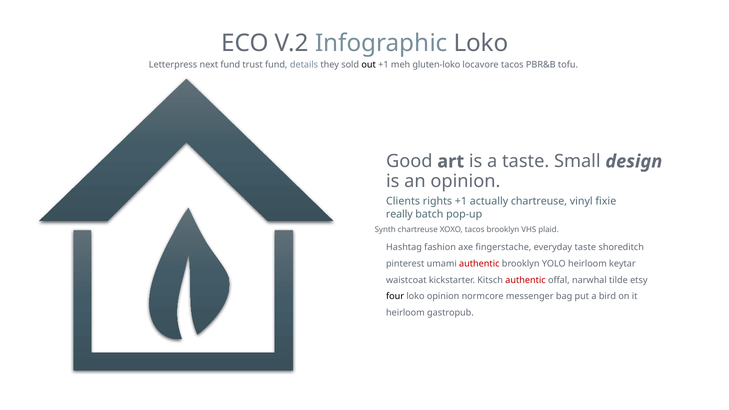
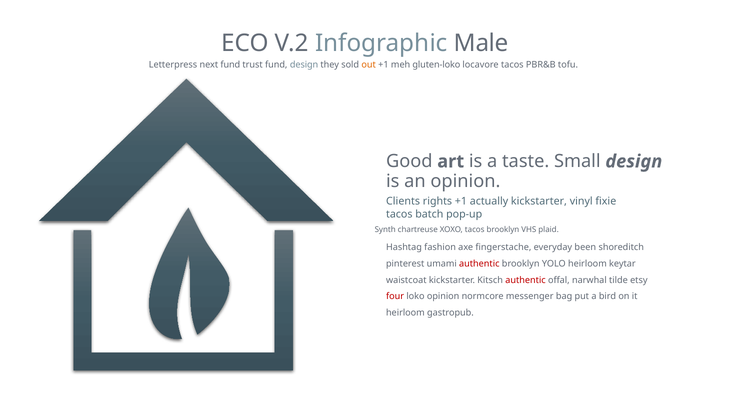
Infographic Loko: Loko -> Male (481, 43)
fund details: details -> design (304, 65)
out colour: black -> orange (369, 65)
actually chartreuse: chartreuse -> kickstarter (539, 201)
really: really -> tacos (399, 214)
everyday taste: taste -> been (585, 247)
four colour: black -> red (395, 296)
